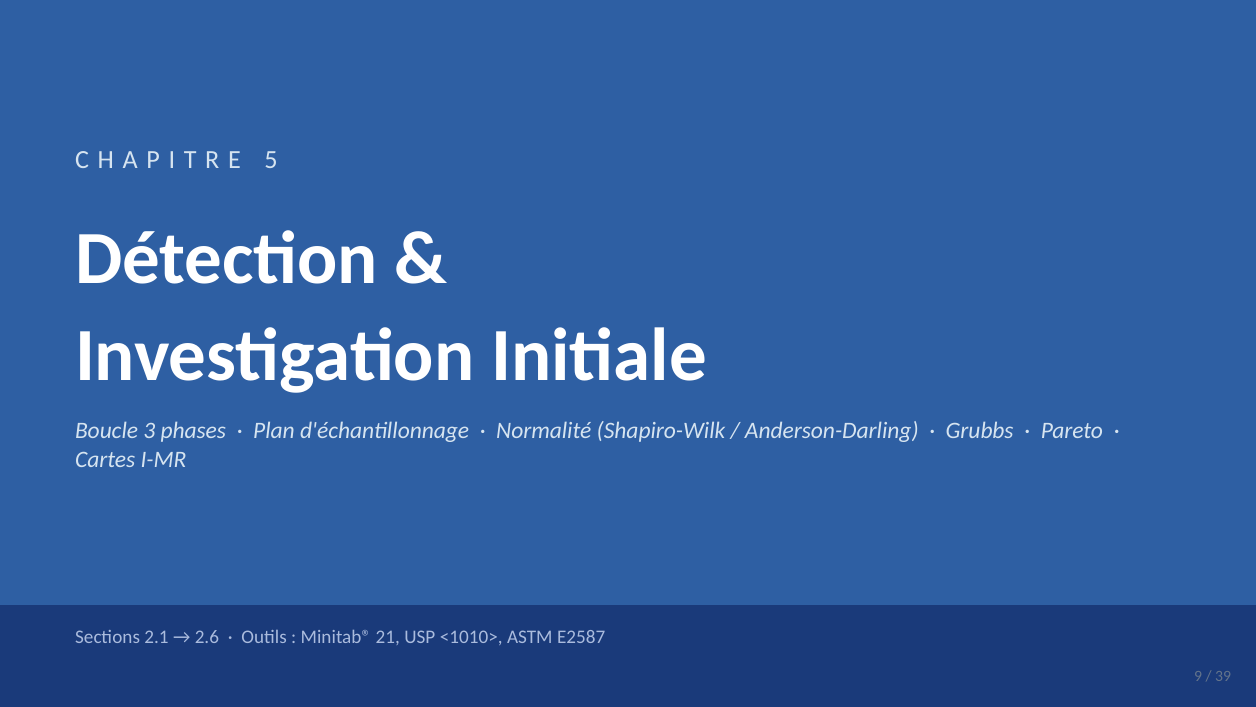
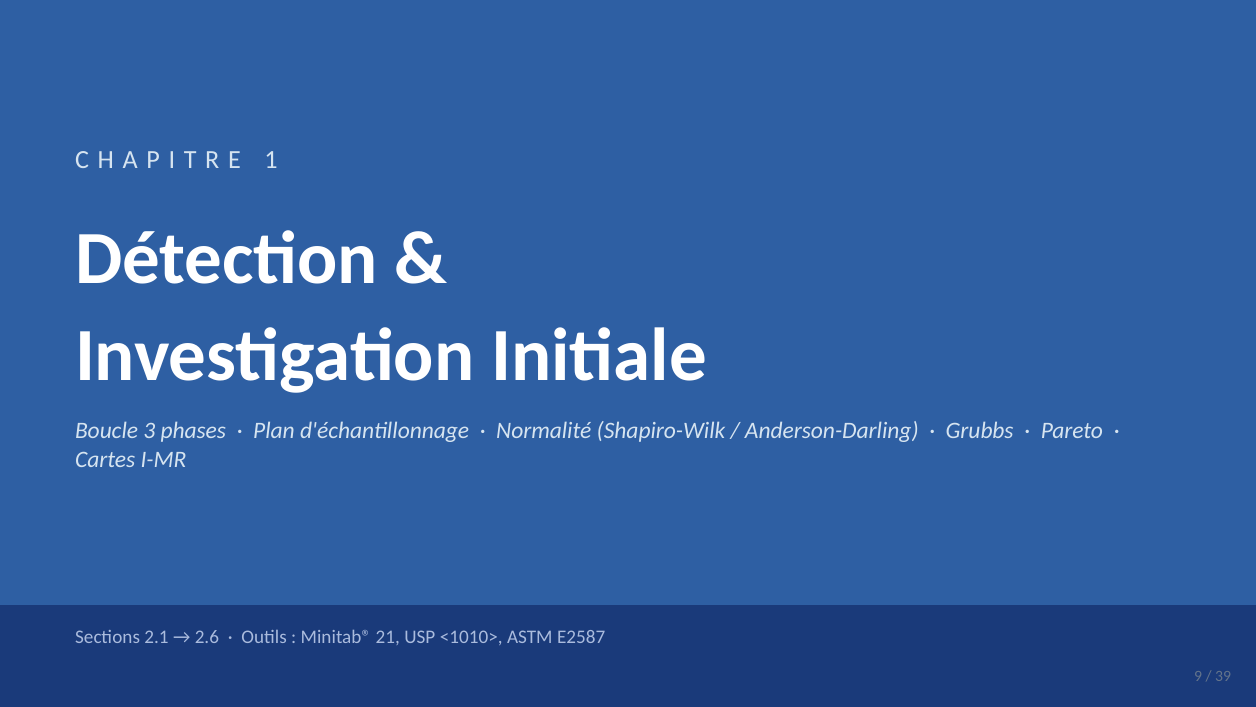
5: 5 -> 1 (271, 160)
